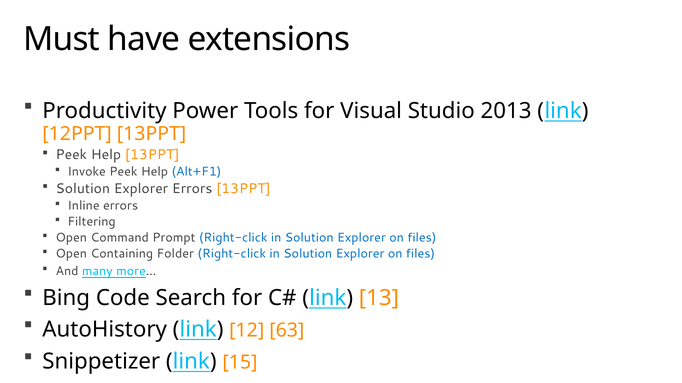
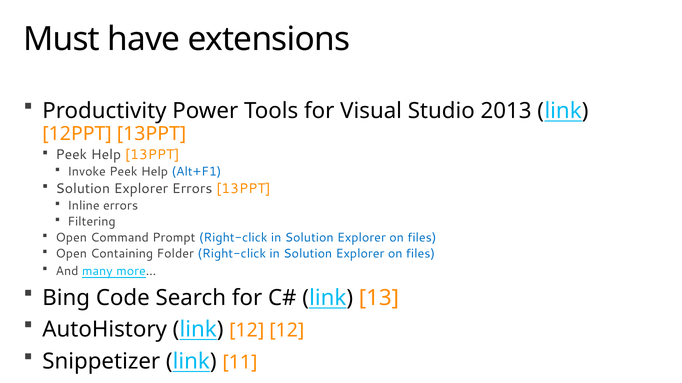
12 63: 63 -> 12 (287, 331)
15: 15 -> 11 (240, 363)
